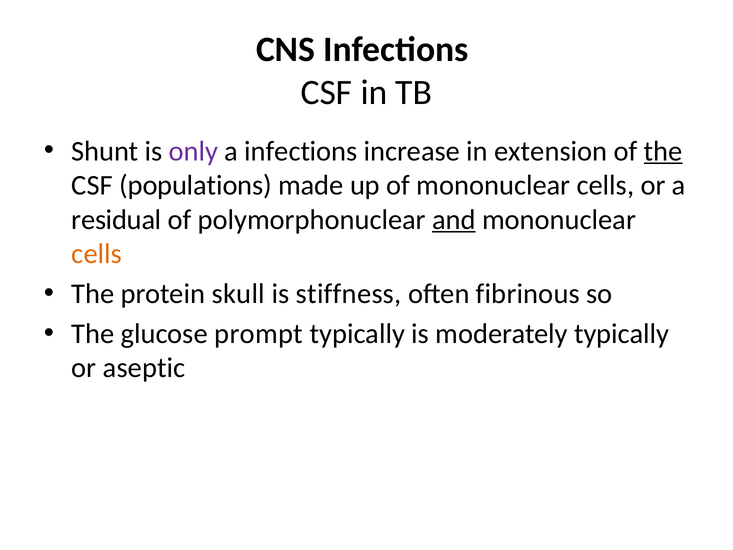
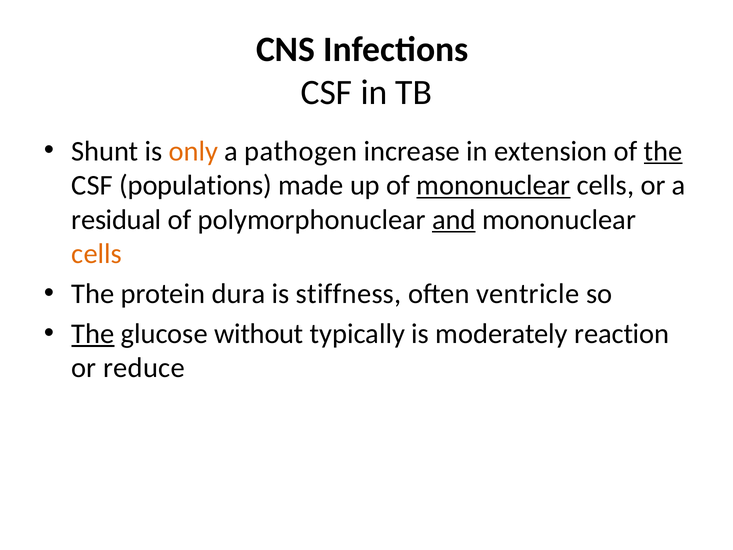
only colour: purple -> orange (193, 151)
a infections: infections -> pathogen (301, 151)
mononuclear underline: none -> present (493, 185)
skull: skull -> dura (238, 294)
fibrinous: fibrinous -> ventricle (528, 294)
The underline: none -> present (93, 334)
prompt: prompt -> without (259, 334)
moderately typically: typically -> reaction (622, 334)
aseptic: aseptic -> reduce (144, 368)
